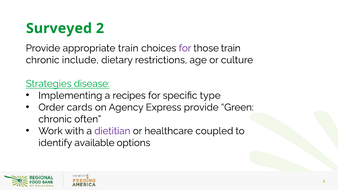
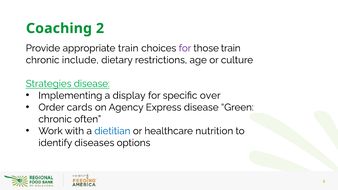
Surveyed: Surveyed -> Coaching (59, 28)
recipes: recipes -> display (129, 96)
type: type -> over (210, 96)
Express provide: provide -> disease (201, 107)
dietitian colour: purple -> blue (112, 131)
coupled: coupled -> nutrition (214, 131)
available: available -> diseases (94, 143)
